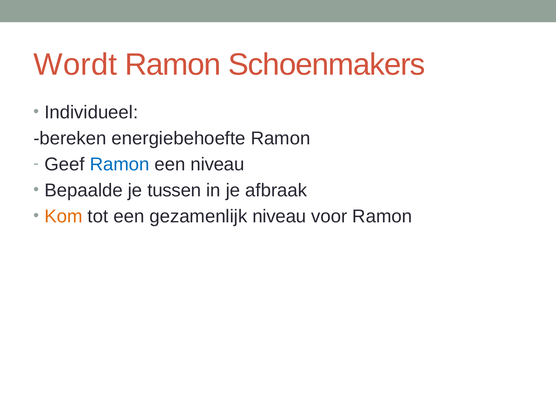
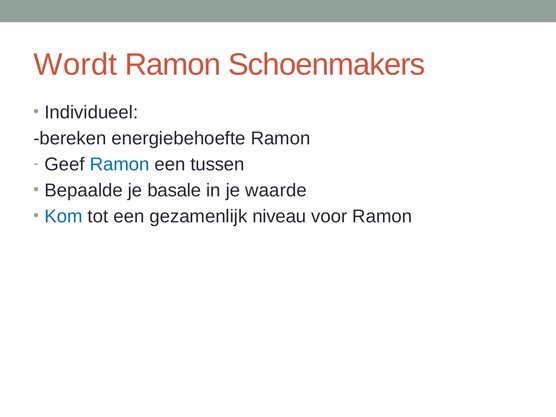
een niveau: niveau -> tussen (218, 164)
tussen: tussen -> basale (174, 190)
afbraak: afbraak -> waarde (276, 190)
Kom colour: orange -> blue (64, 216)
